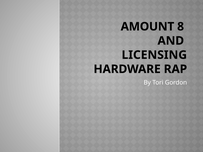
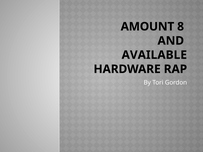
LICENSING: LICENSING -> AVAILABLE (154, 55)
